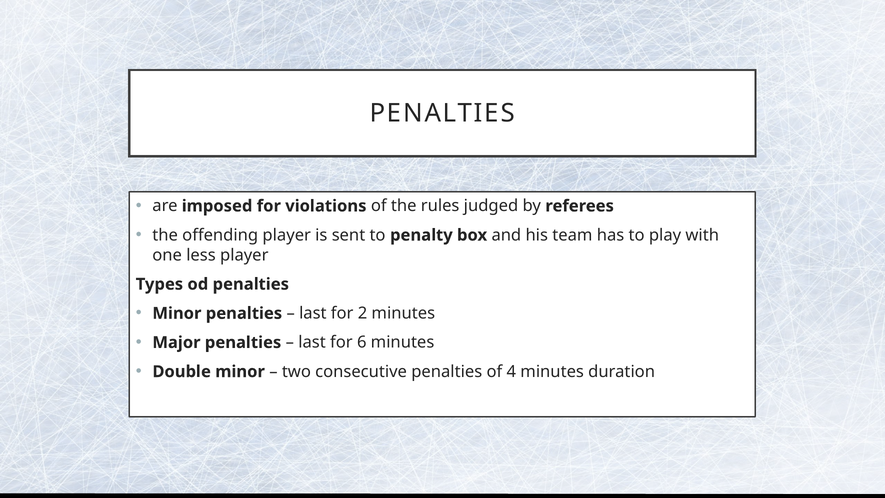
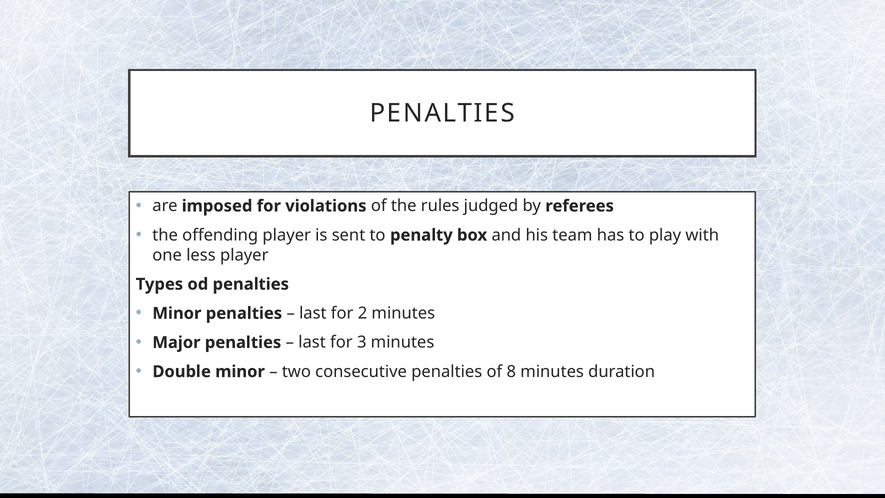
6: 6 -> 3 (362, 342)
4: 4 -> 8 (511, 372)
